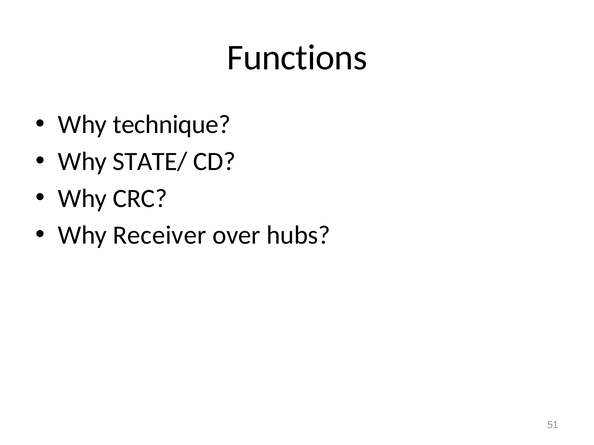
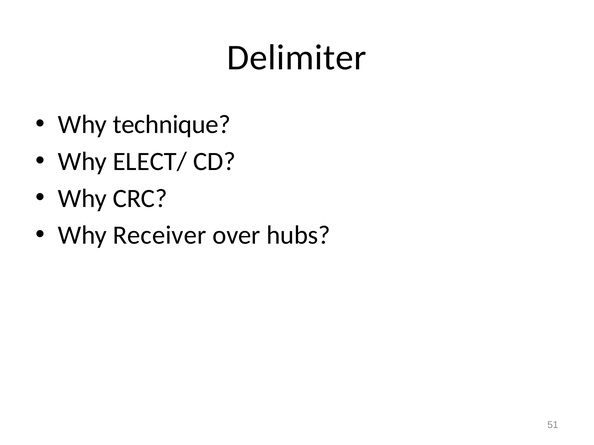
Functions: Functions -> Delimiter (297, 58)
STATE/: STATE/ -> ELECT/ (150, 162)
